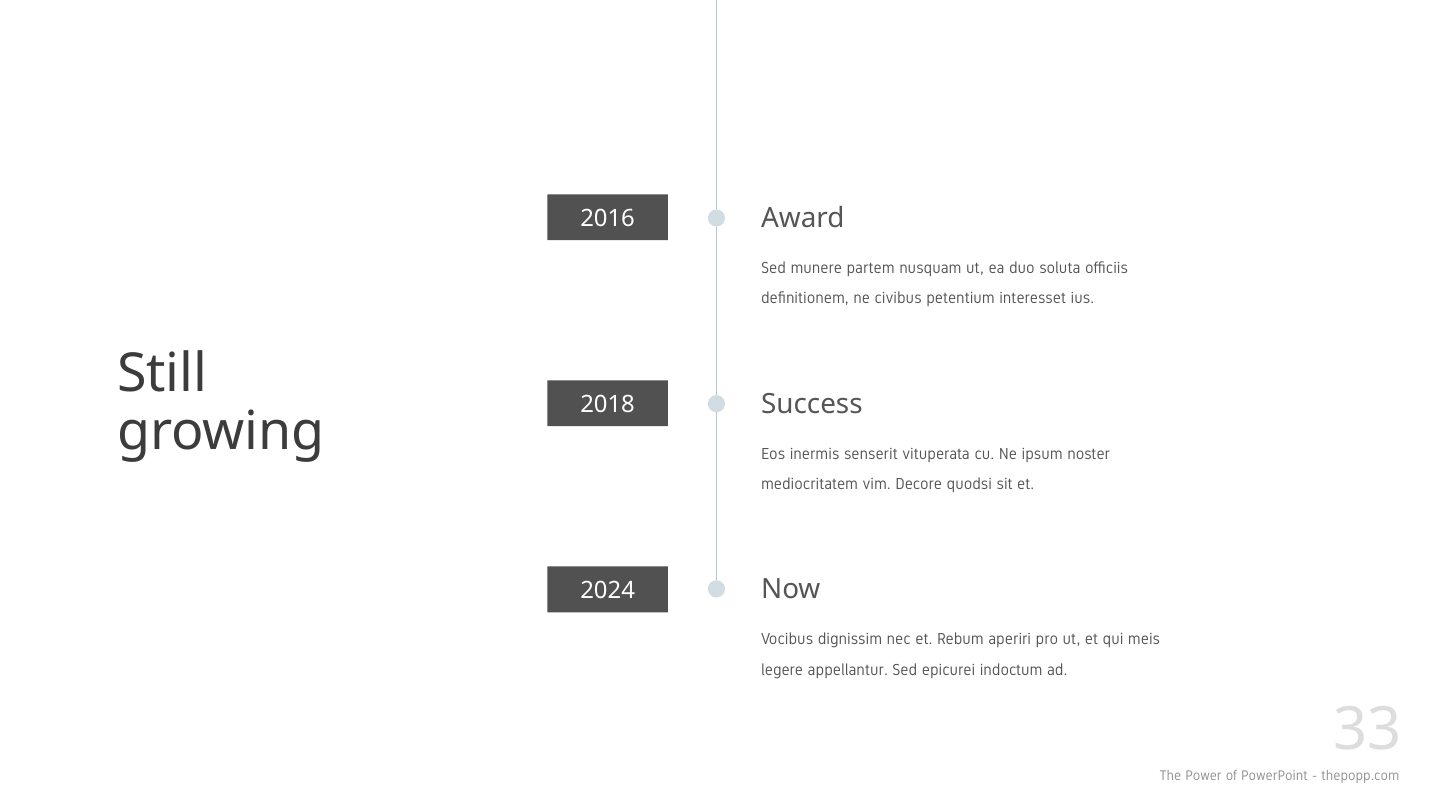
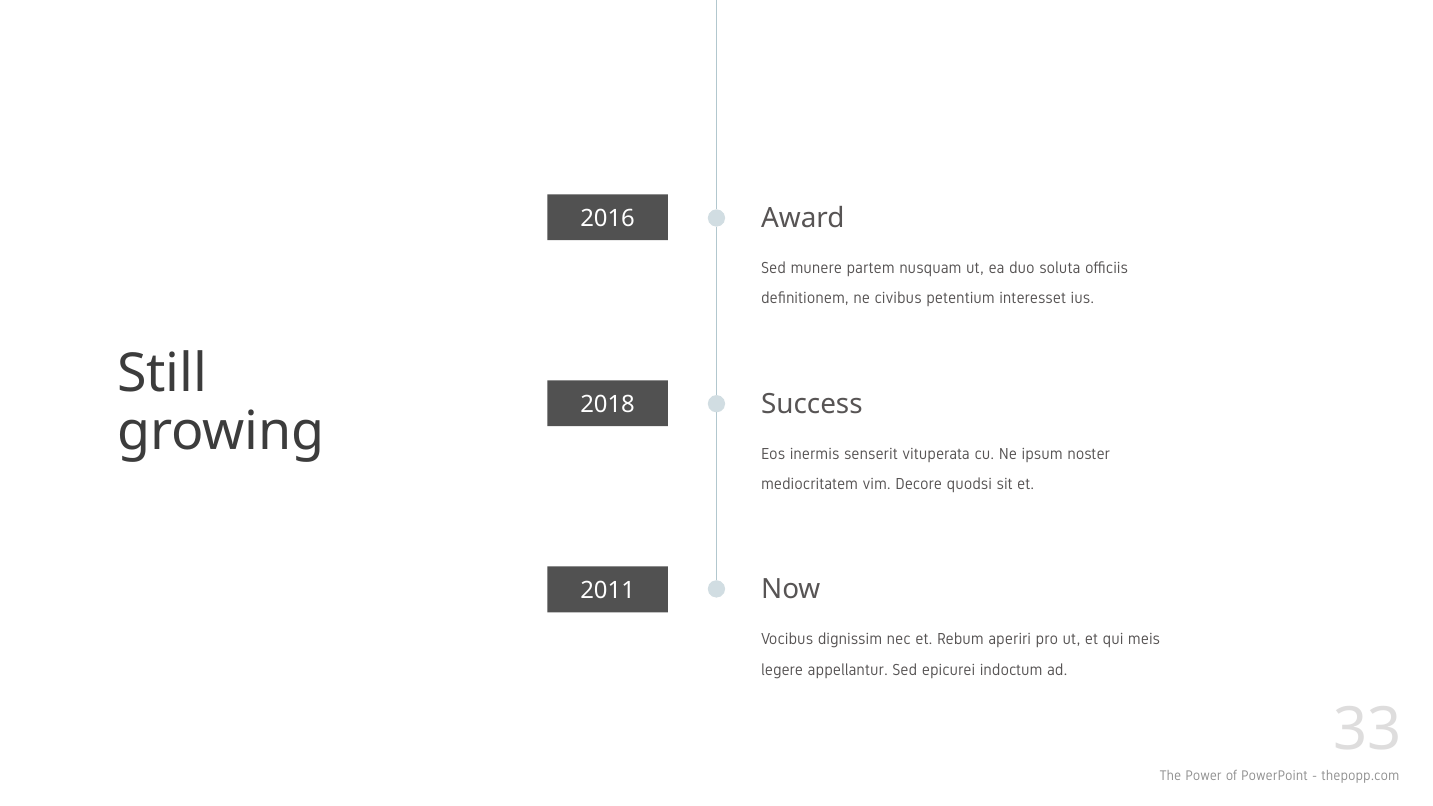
2024: 2024 -> 2011 (608, 591)
